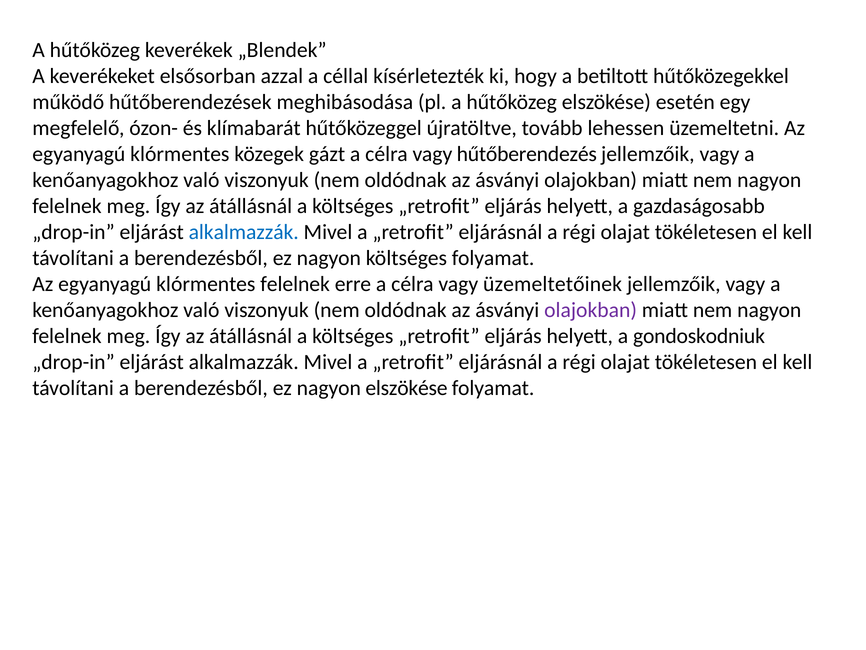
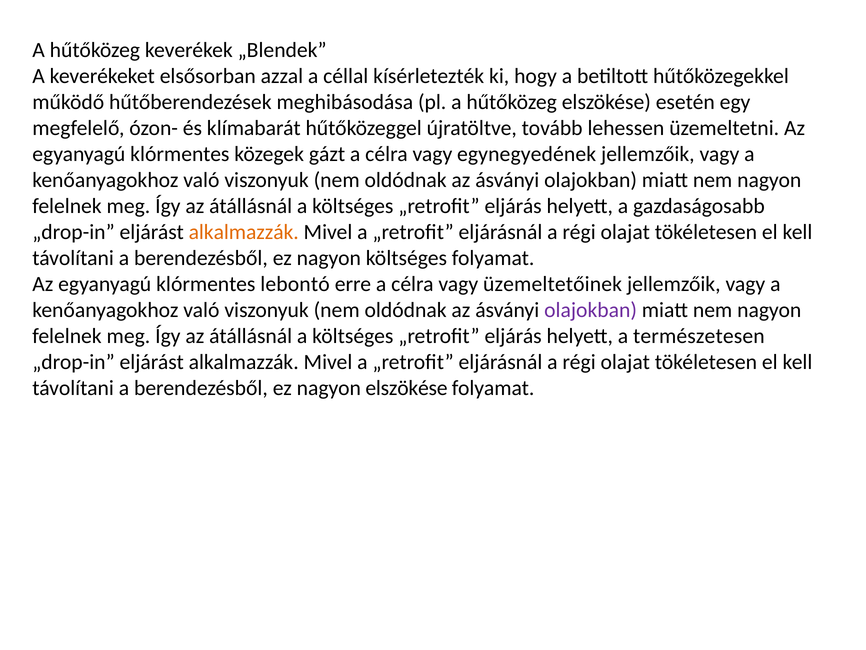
hűtőberendezés: hűtőberendezés -> egynegyedének (527, 154)
alkalmazzák colour: blue -> orange (244, 232)
klórmentes felelnek: felelnek -> lebontó (295, 284)
gondoskodniuk: gondoskodniuk -> természetesen (699, 336)
